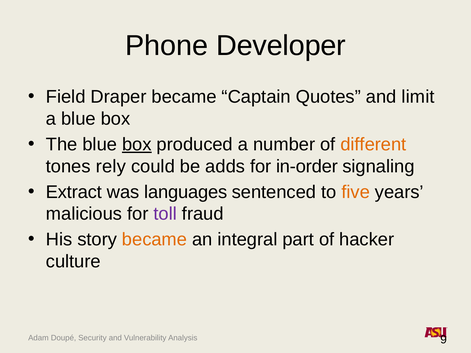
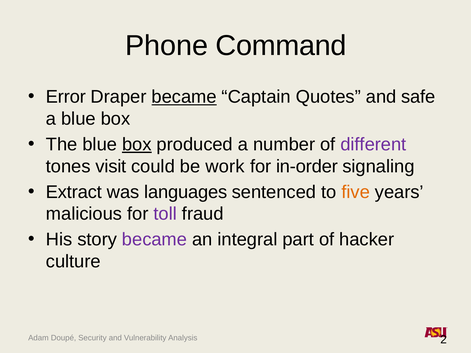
Developer: Developer -> Command (281, 46)
Field: Field -> Error (66, 97)
became underline: none -> present (184, 97)
limit: limit -> safe (418, 97)
different colour: orange -> purple (373, 145)
rely: rely -> visit (111, 166)
adds: adds -> work (225, 166)
became colour: orange -> purple (155, 240)
9: 9 -> 2 (444, 340)
